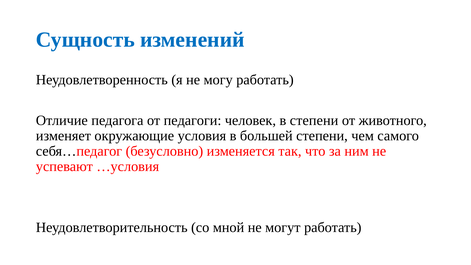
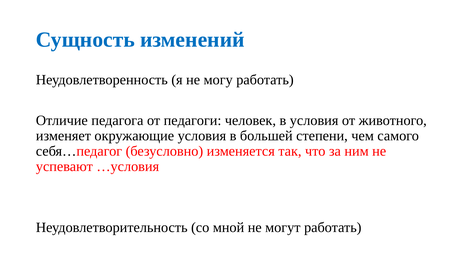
в степени: степени -> условия (314, 120)
